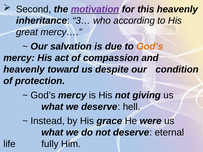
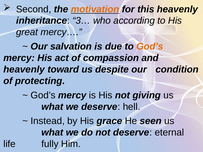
motivation colour: purple -> orange (95, 9)
protection: protection -> protecting (40, 81)
were: were -> seen (151, 121)
